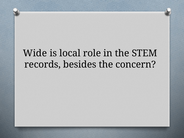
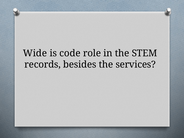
local: local -> code (70, 53)
concern: concern -> services (136, 65)
